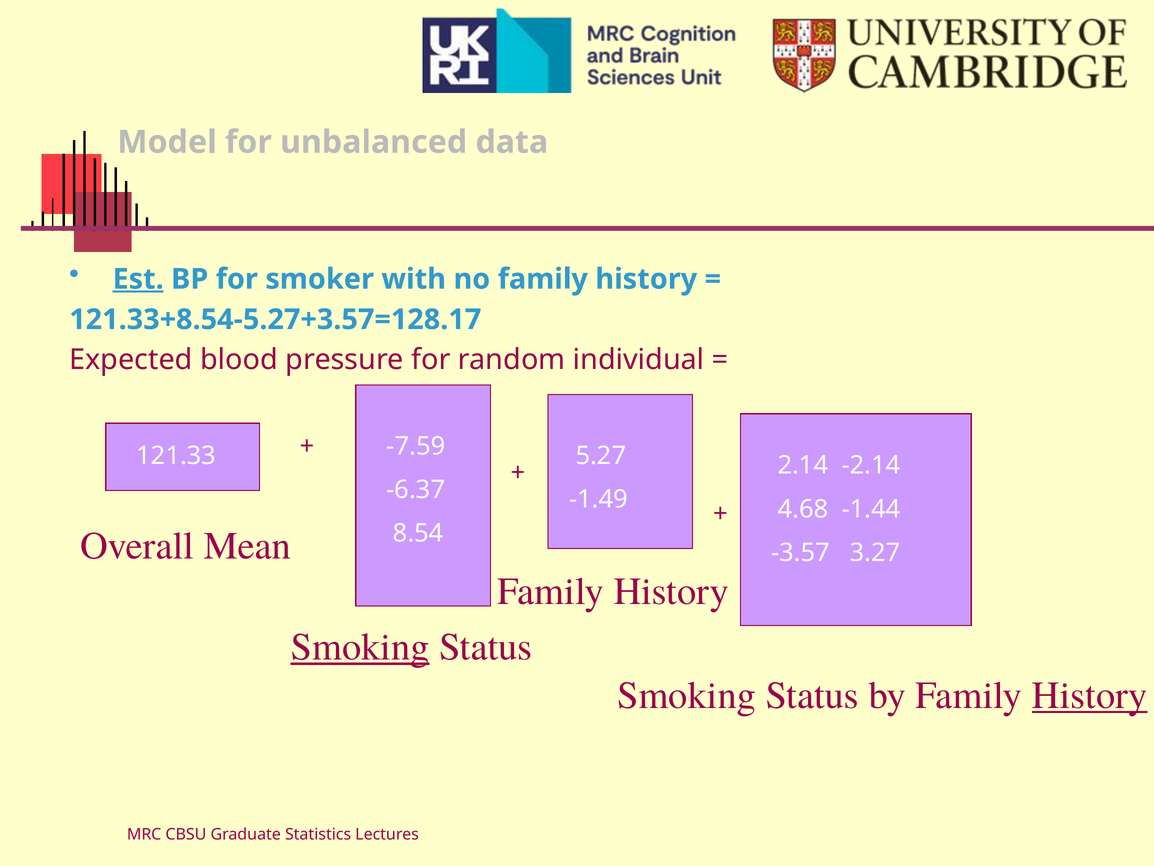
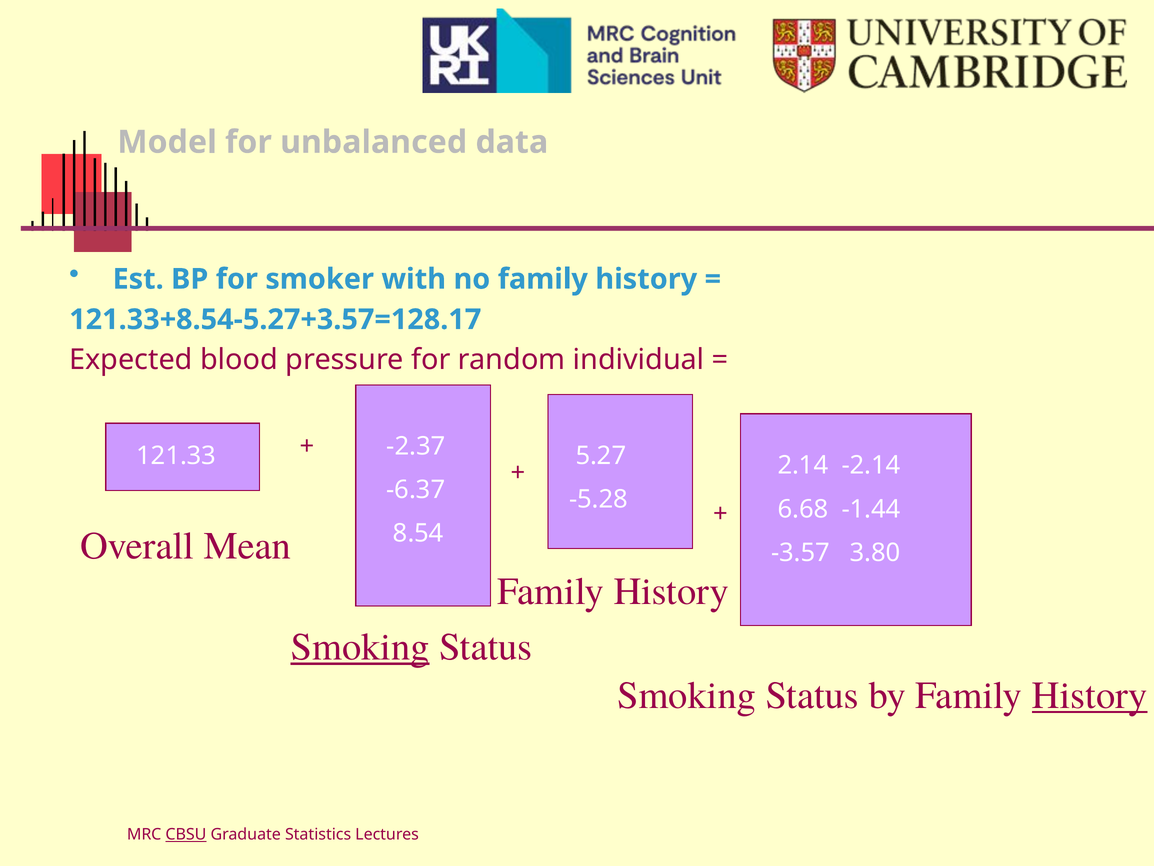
Est underline: present -> none (138, 279)
-7.59: -7.59 -> -2.37 (416, 446)
-1.49: -1.49 -> -5.28 (599, 499)
4.68: 4.68 -> 6.68 (803, 509)
3.27: 3.27 -> 3.80 (875, 552)
CBSU underline: none -> present (186, 834)
